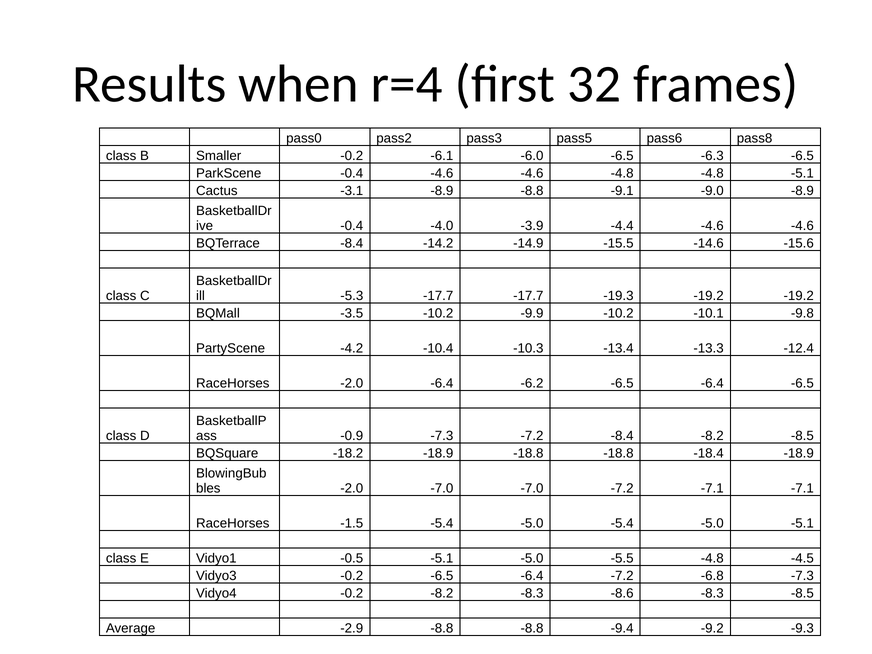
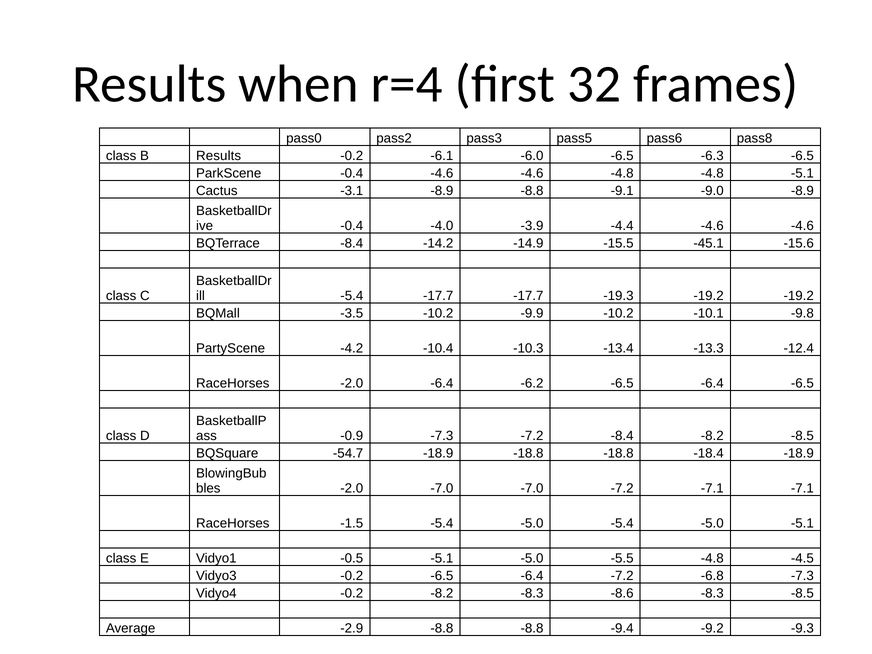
B Smaller: Smaller -> Results (219, 156)
-14.6: -14.6 -> -45.1 (709, 243)
-5.3: -5.3 -> -5.4 (352, 296)
-18.2: -18.2 -> -54.7 (348, 453)
